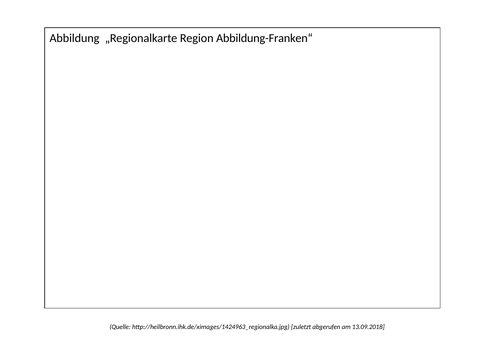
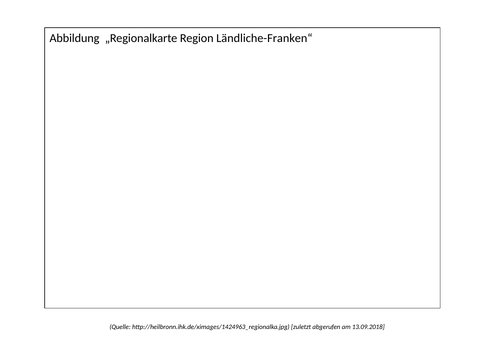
Abbildung-Franken“: Abbildung-Franken“ -> Ländliche-Franken“ (264, 38)
